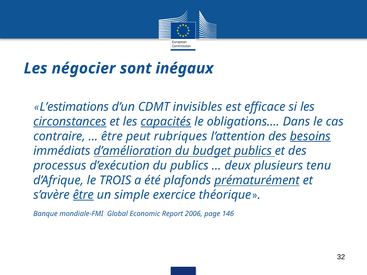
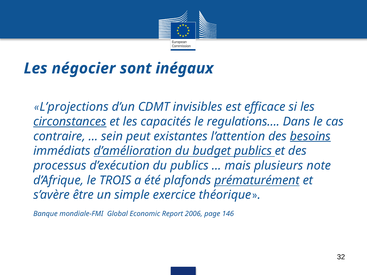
L’estimations: L’estimations -> L’projections (74, 107)
capacités underline: present -> none (166, 122)
obligations…: obligations… -> regulations… (243, 122)
être: être -> sein (112, 136)
rubriques: rubriques -> existantes (181, 136)
deux: deux -> mais (238, 166)
tenu: tenu -> note (319, 166)
être underline: present -> none (83, 195)
